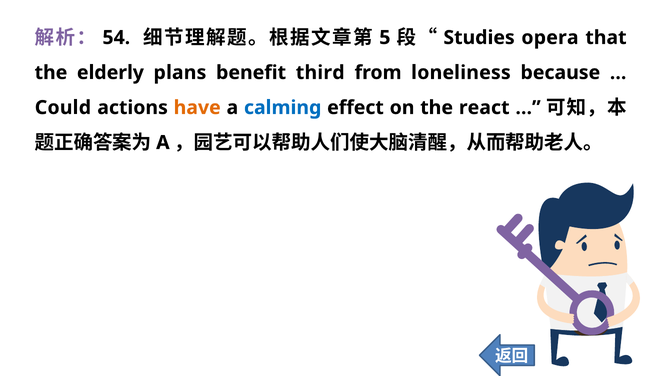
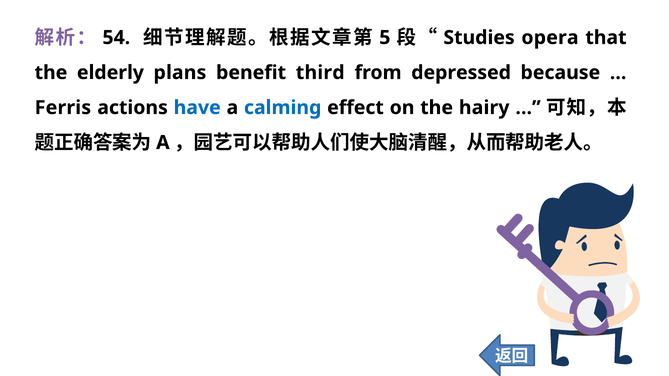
loneliness: loneliness -> depressed (461, 73)
Could: Could -> Ferris (63, 108)
have colour: orange -> blue (197, 108)
react: react -> hairy (484, 108)
